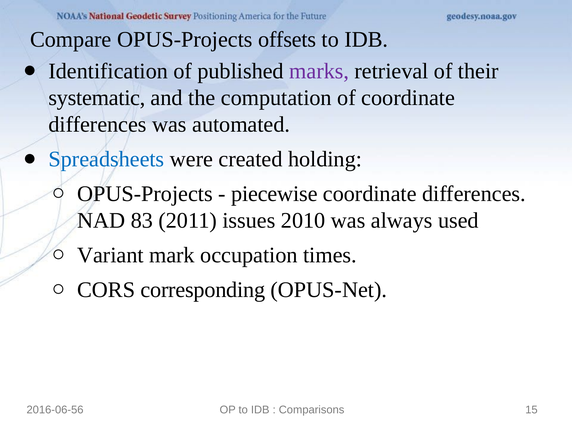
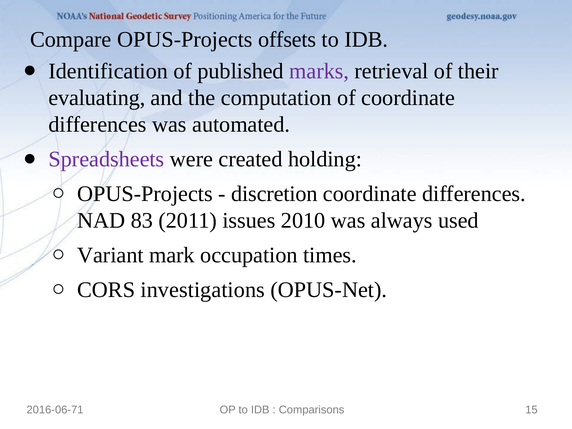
systematic: systematic -> evaluating (97, 98)
Spreadsheets colour: blue -> purple (106, 159)
piecewise: piecewise -> discretion (274, 194)
corresponding: corresponding -> investigations (203, 290)
2016-06-56: 2016-06-56 -> 2016-06-71 (55, 410)
